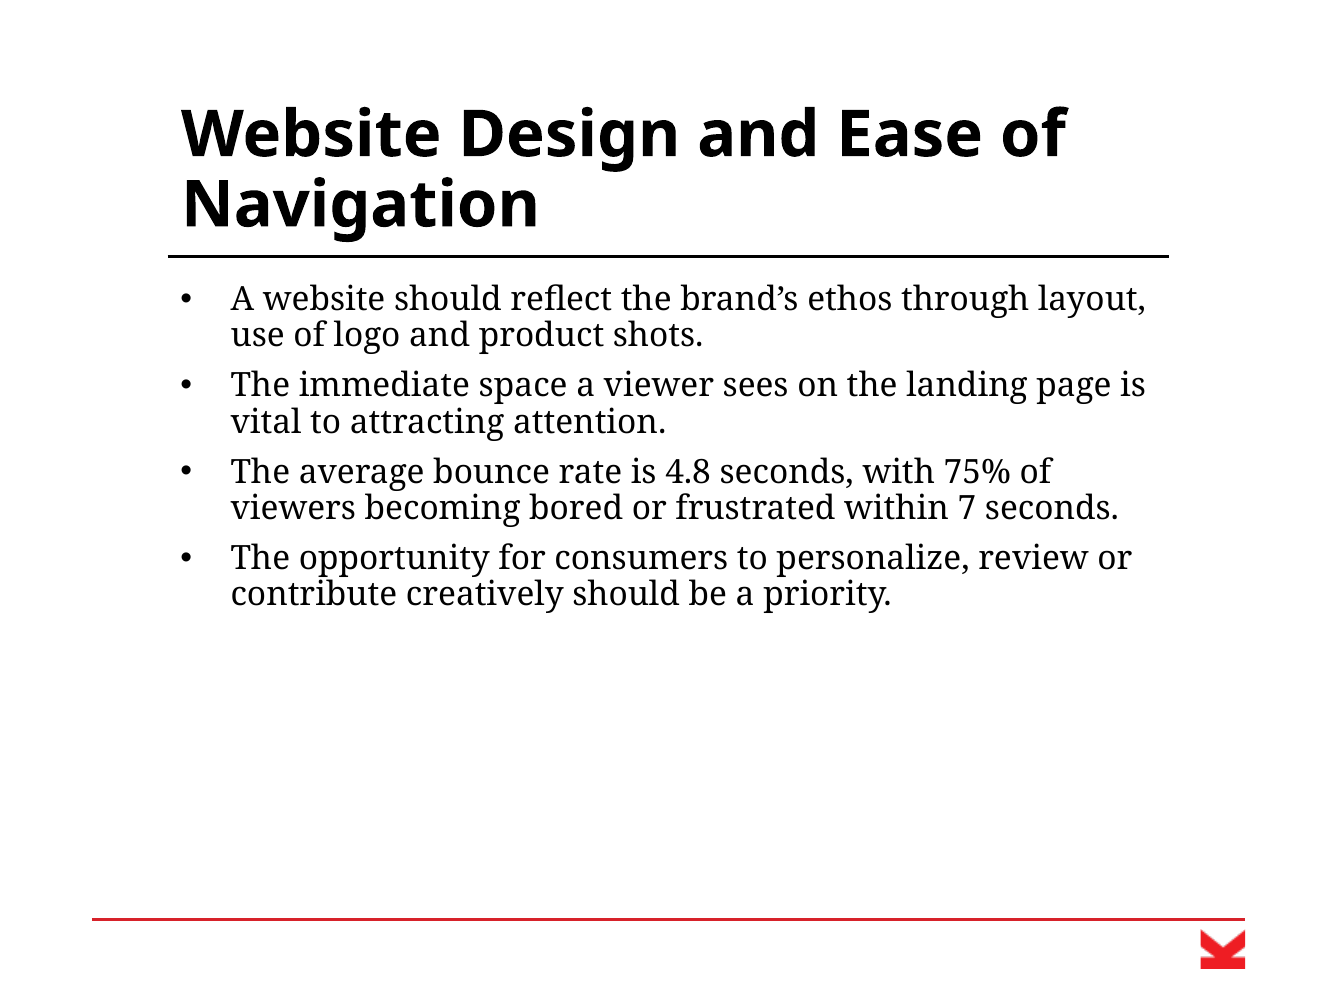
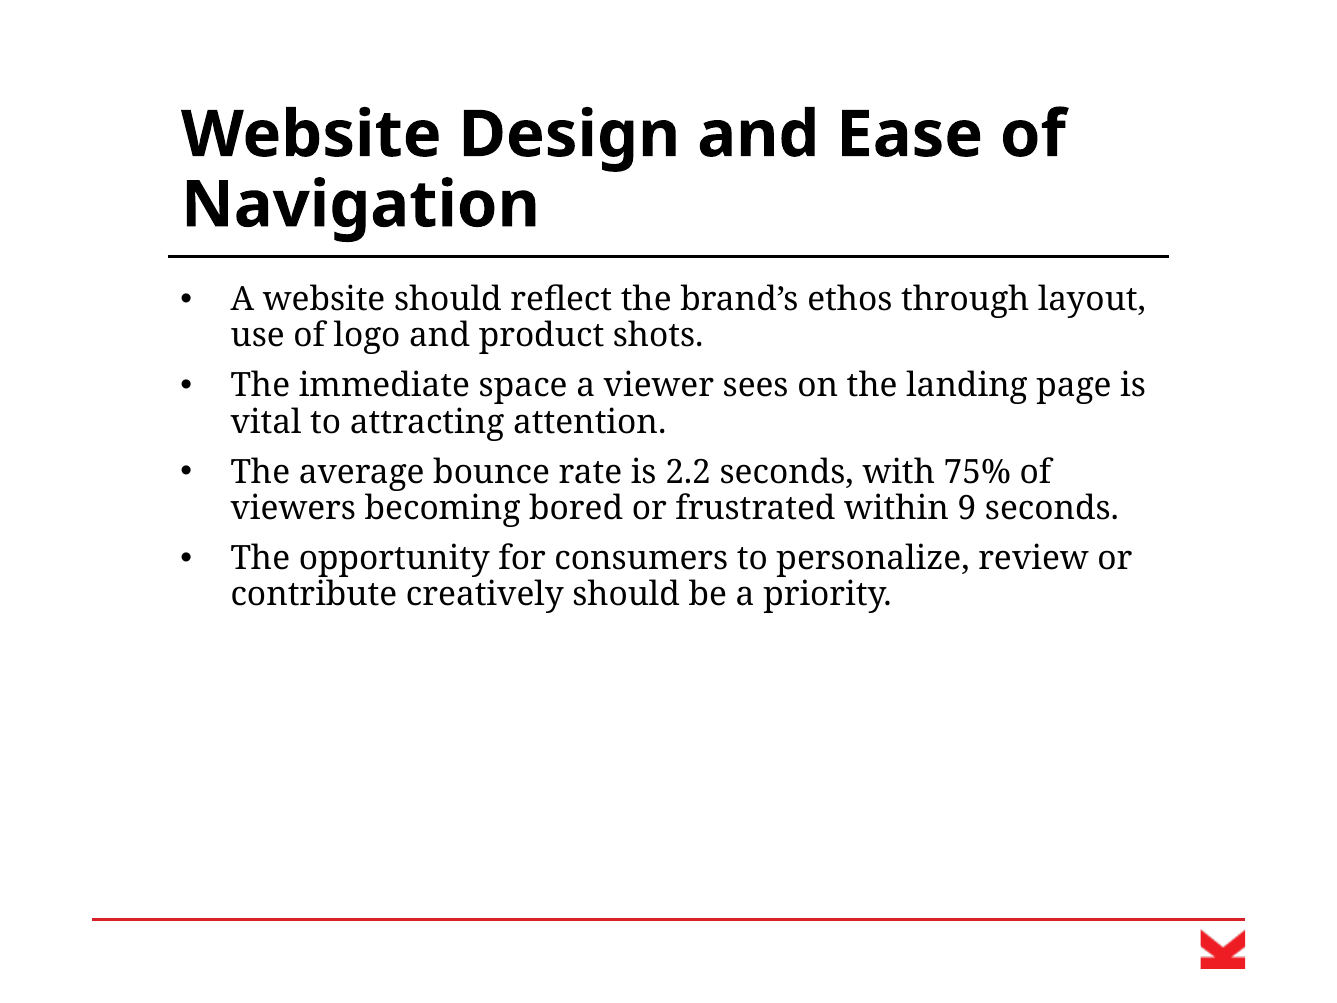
4.8: 4.8 -> 2.2 (688, 472)
7: 7 -> 9 (967, 508)
